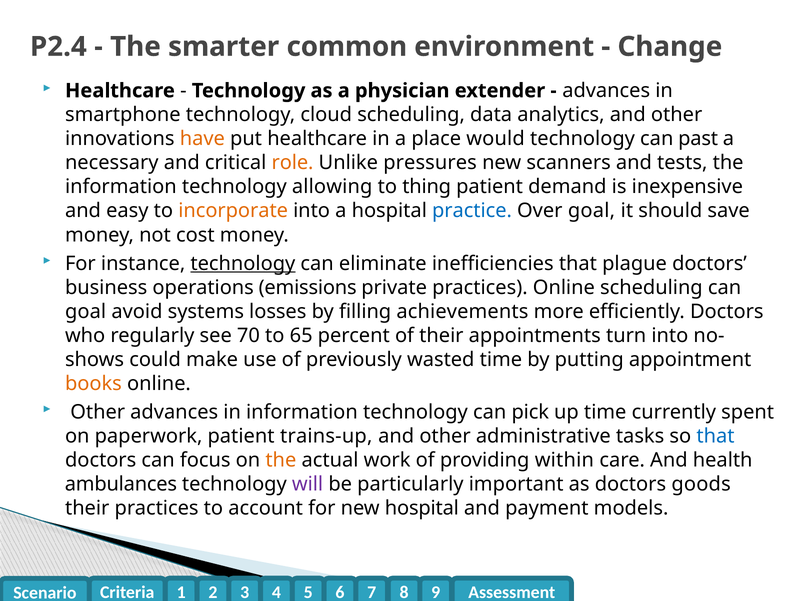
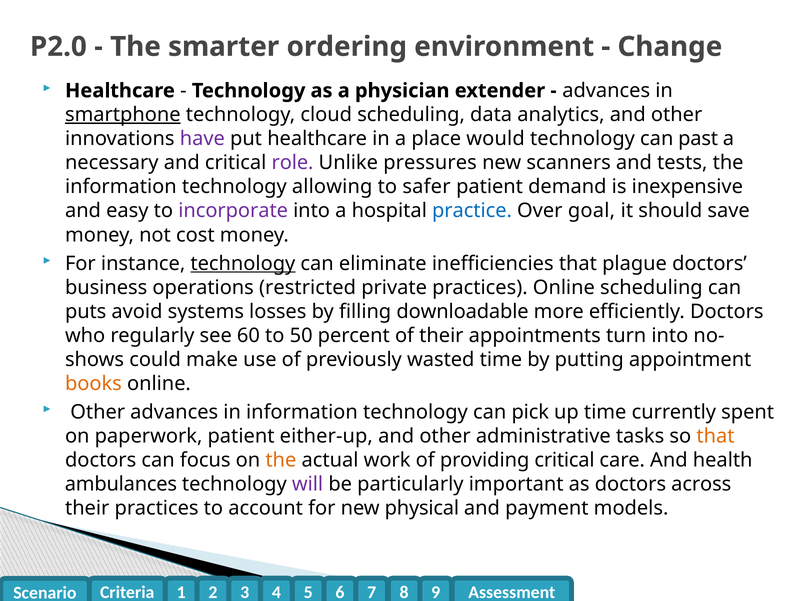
P2.4: P2.4 -> P2.0 (58, 47)
common: common -> ordering (347, 47)
smartphone underline: none -> present (123, 115)
have colour: orange -> purple (202, 139)
role colour: orange -> purple (293, 163)
thing: thing -> safer (426, 187)
incorporate colour: orange -> purple (233, 211)
emissions: emissions -> restricted (308, 288)
goal: goal -> puts (86, 312)
achievements: achievements -> downloadable (463, 312)
70: 70 -> 60 (248, 336)
65: 65 -> 50 (301, 336)
trains-up: trains-up -> either-up (326, 437)
that colour: blue -> orange (715, 437)
providing within: within -> critical (565, 461)
goods: goods -> across (701, 485)
new hospital: hospital -> physical (422, 509)
